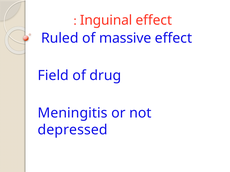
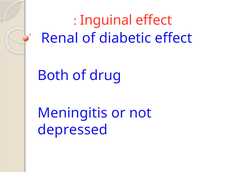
Ruled: Ruled -> Renal (60, 38)
massive: massive -> diabetic (125, 38)
Field: Field -> Both (53, 76)
